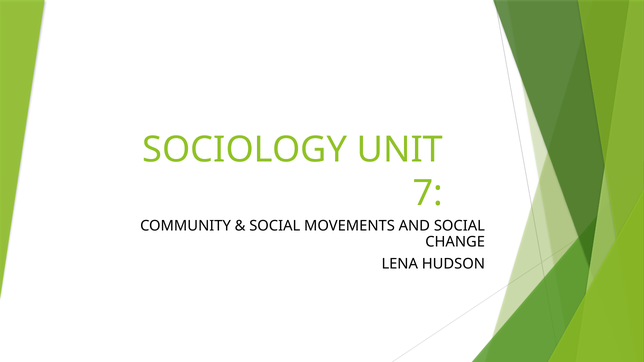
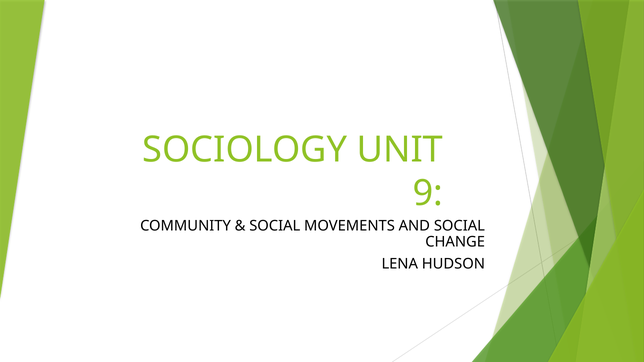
7: 7 -> 9 (428, 193)
